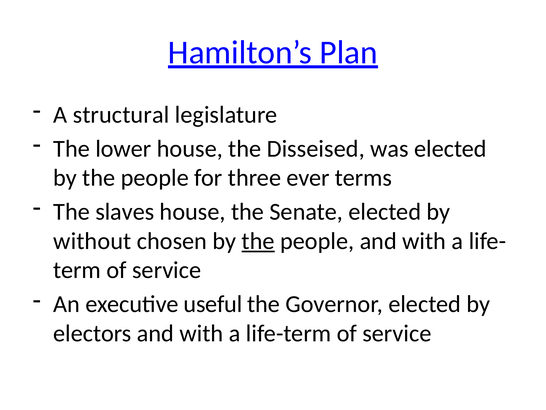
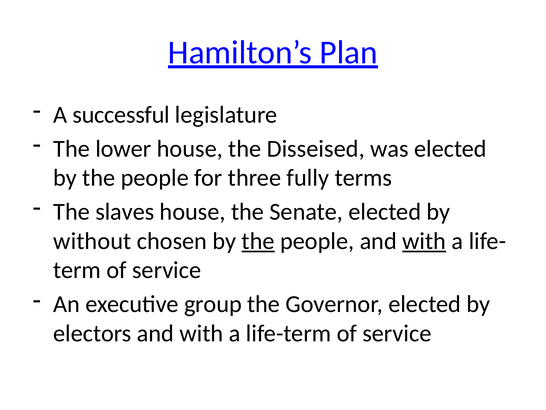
structural: structural -> successful (121, 115)
ever: ever -> fully (308, 178)
with underline: none -> present (424, 241)
useful: useful -> group (213, 304)
